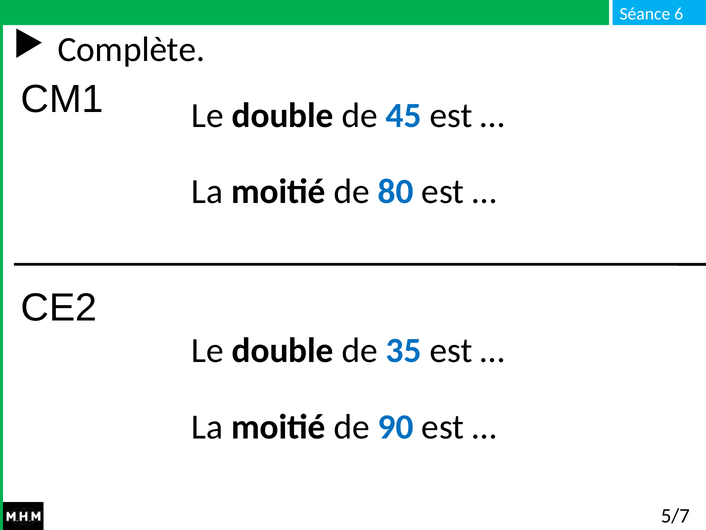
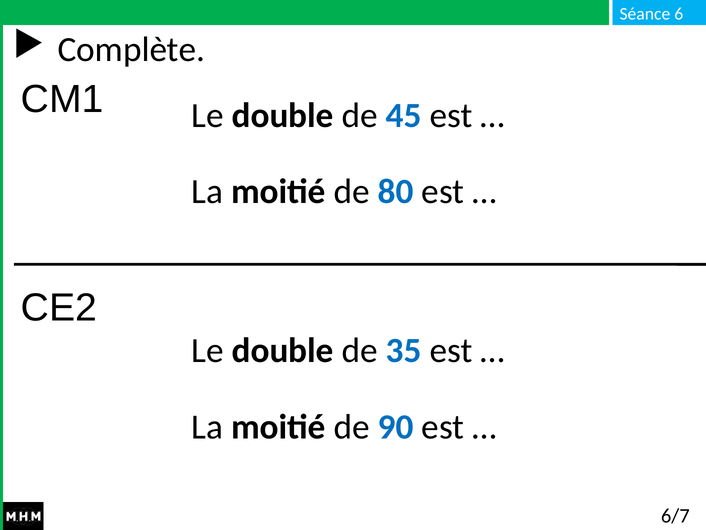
5/7: 5/7 -> 6/7 (675, 516)
